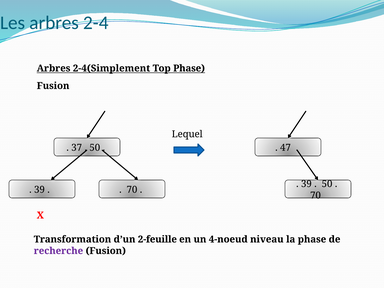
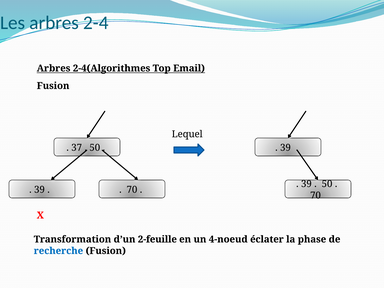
2-4(Simplement: 2-4(Simplement -> 2-4(Algorithmes (112, 68)
Top Phase: Phase -> Email (189, 68)
47: 47 -> 39 (285, 148)
niveau: niveau -> éclater (267, 239)
recherche colour: purple -> blue (58, 251)
